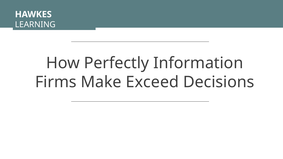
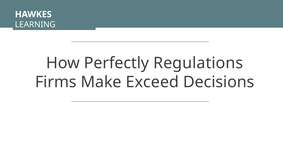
Information: Information -> Regulations (198, 63)
